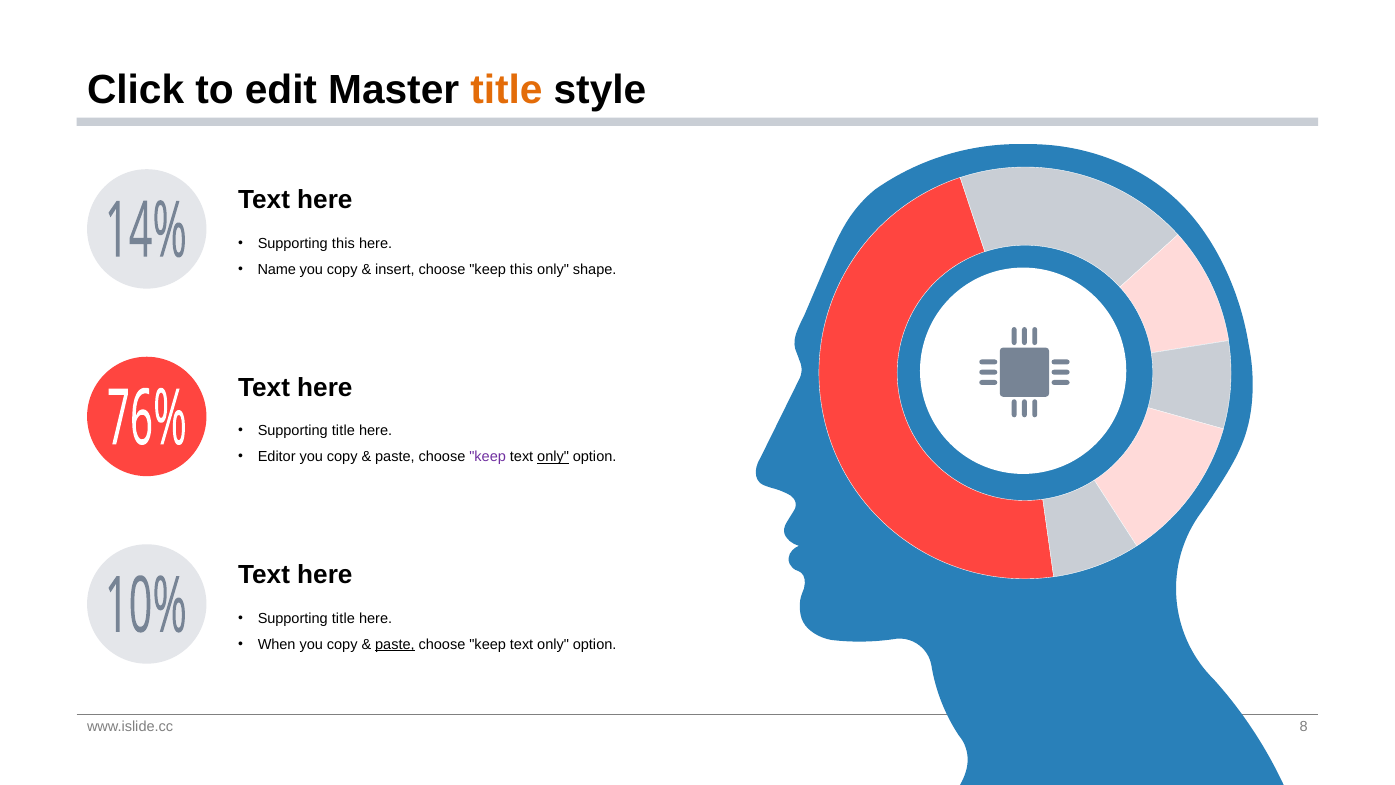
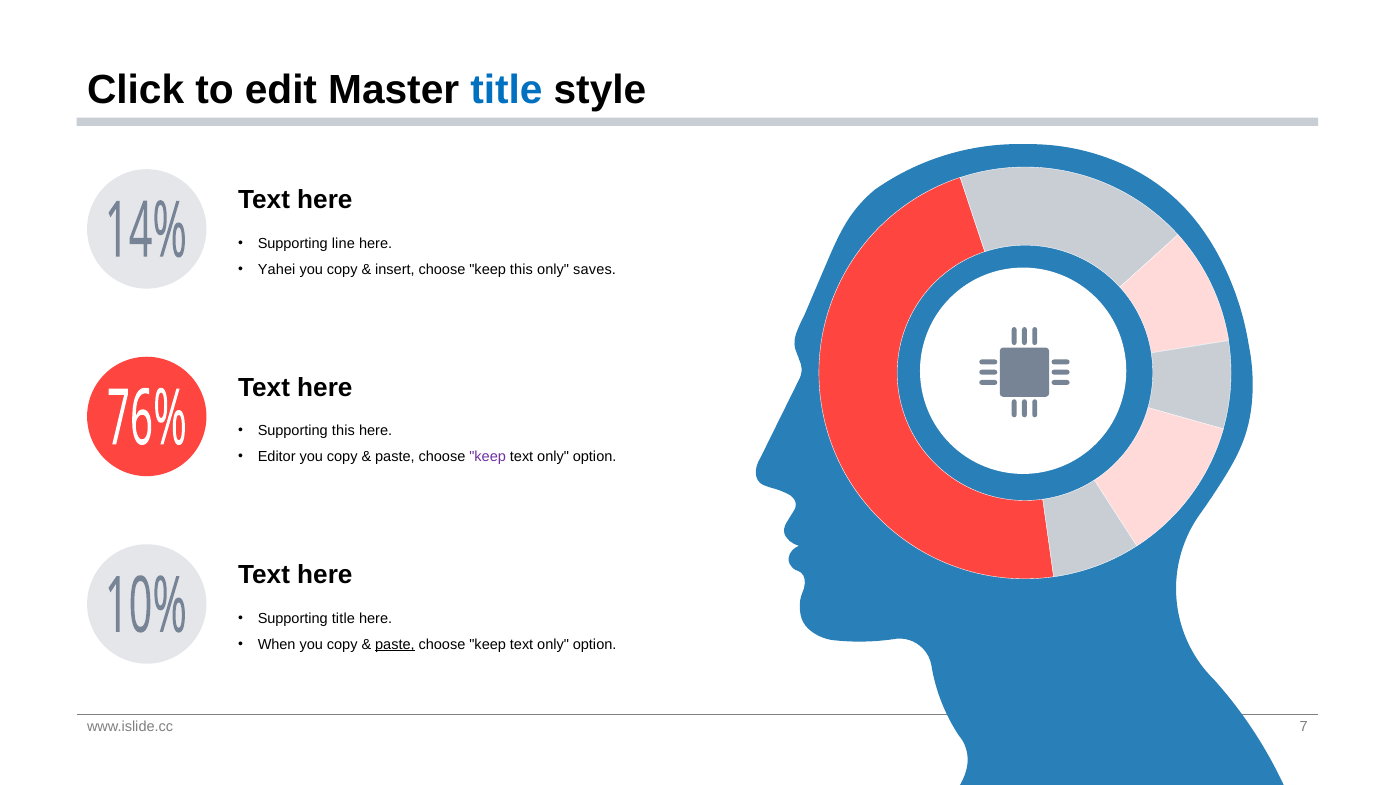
title colour: orange -> blue (506, 90)
Supporting this: this -> line (343, 243)
Name: Name -> Yahei (277, 269)
shape: shape -> saves (595, 269)
title: title -> this (343, 431)
only underline: present -> none (553, 457)
8: 8 -> 7 (1304, 727)
